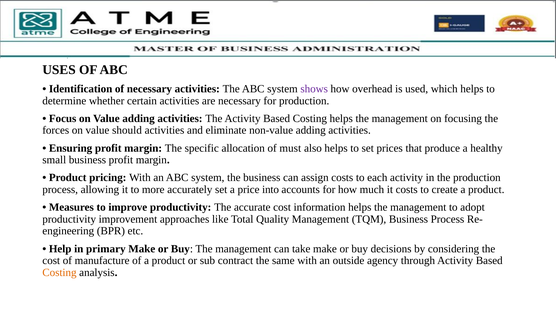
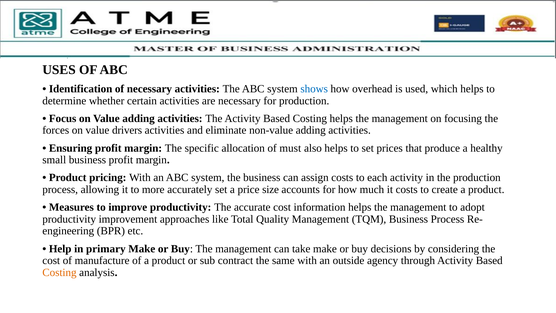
shows colour: purple -> blue (314, 89)
should: should -> drivers (127, 130)
into: into -> size (271, 189)
